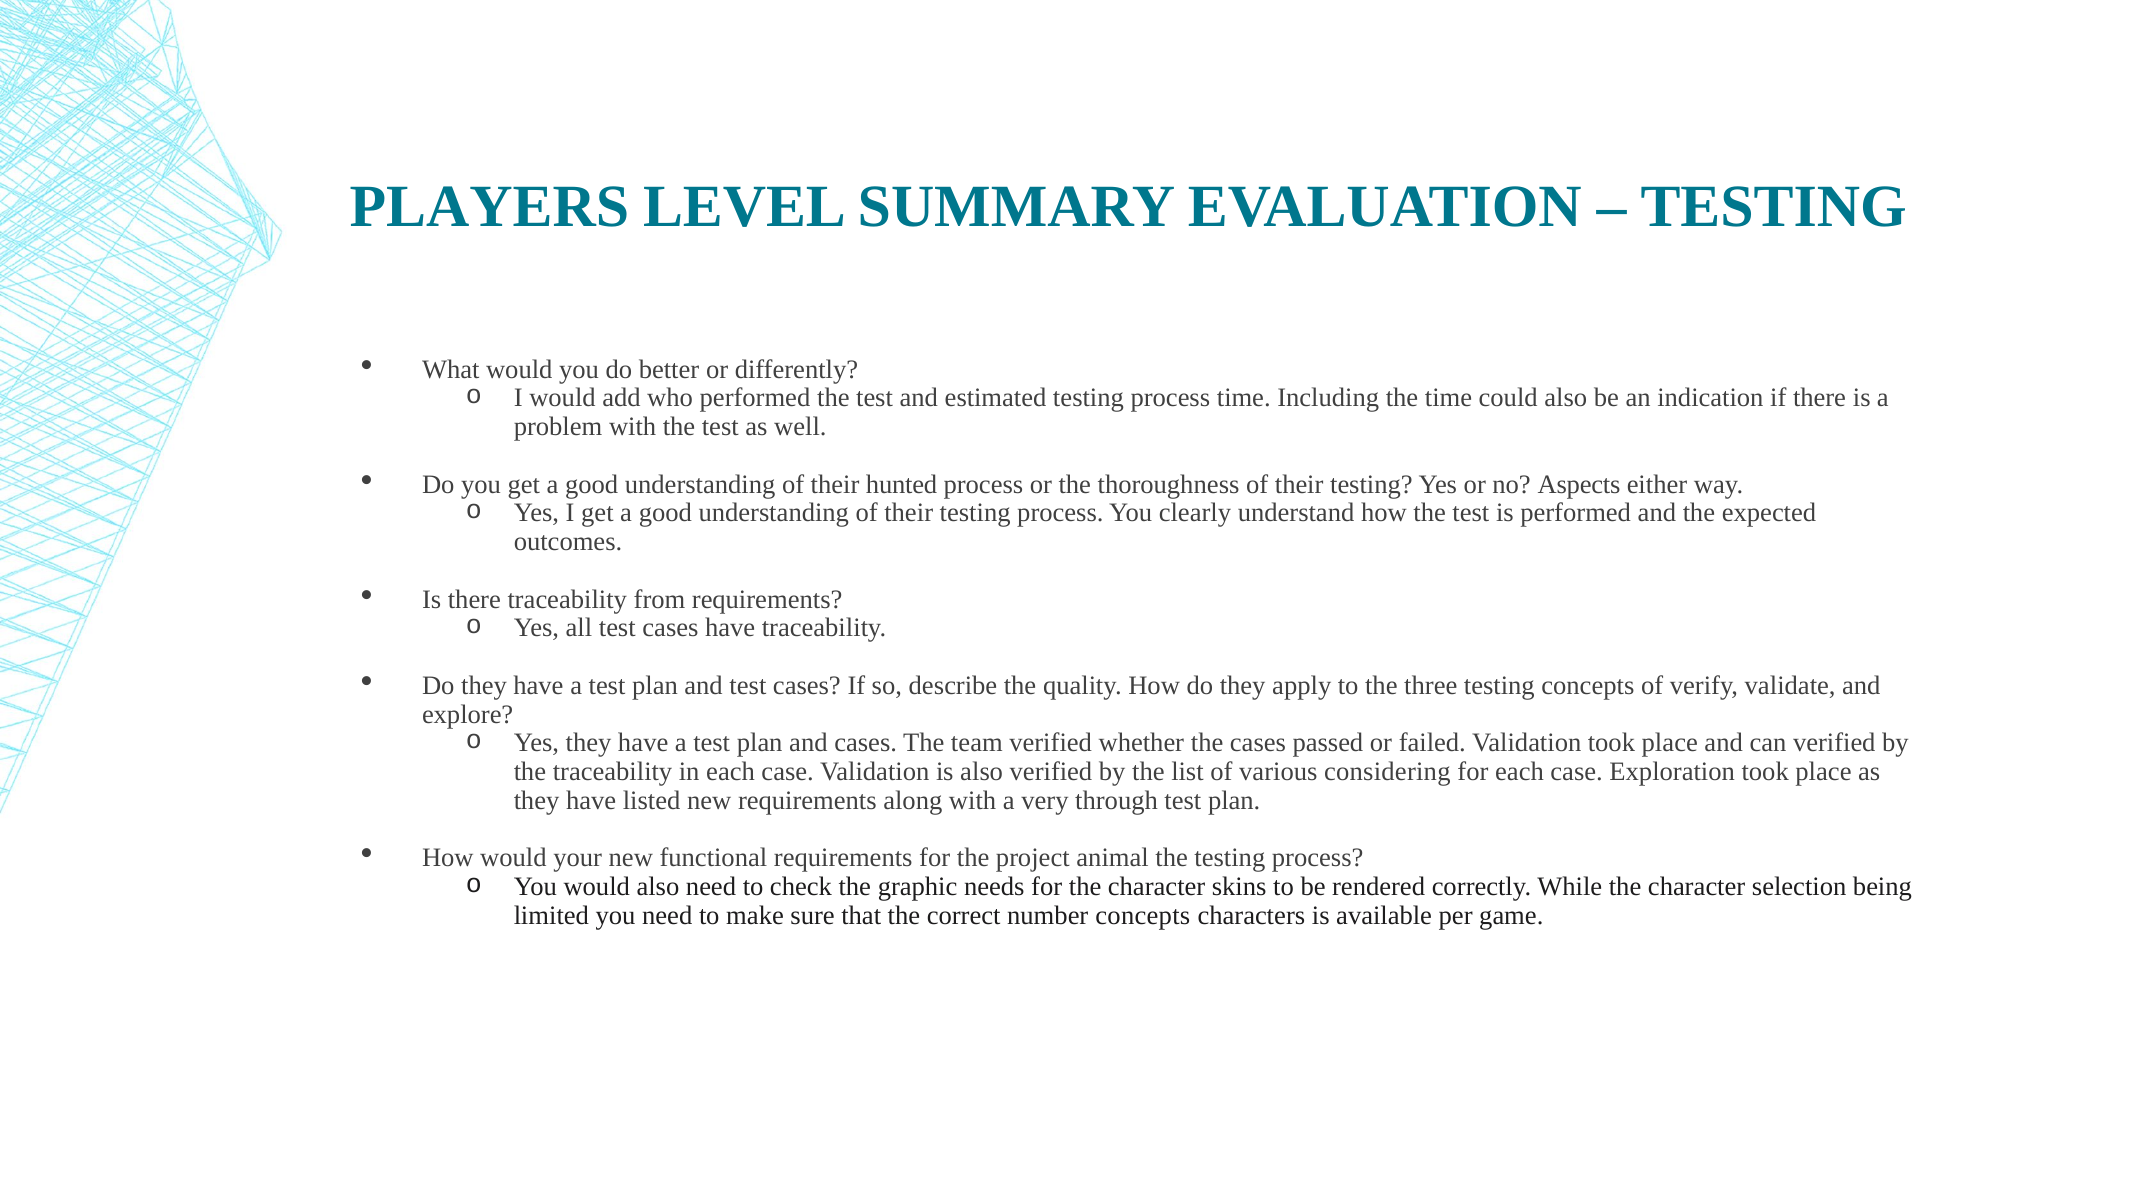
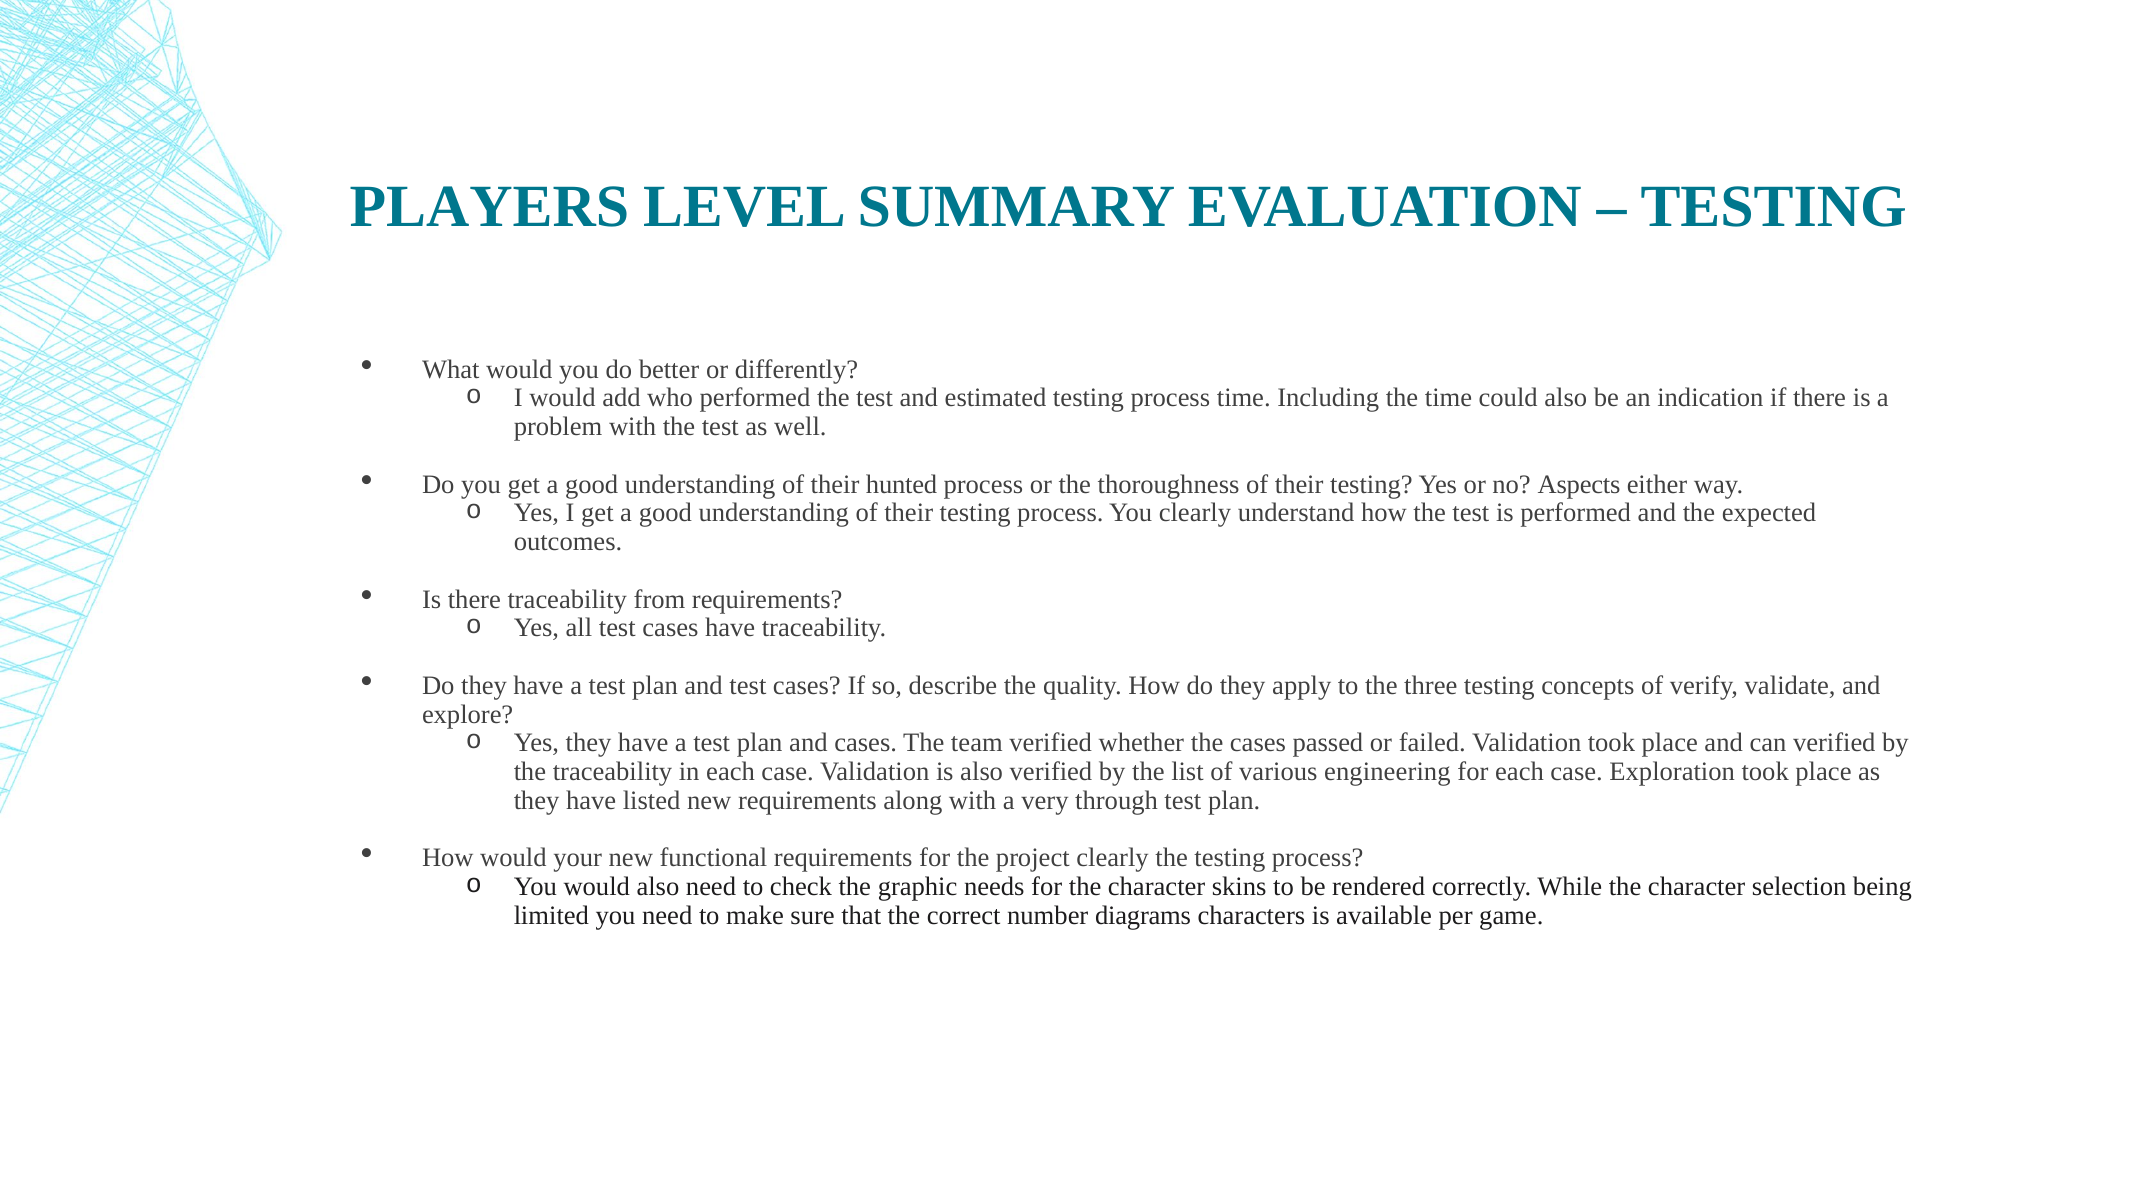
considering: considering -> engineering (1387, 772)
project animal: animal -> clearly (1113, 858)
number concepts: concepts -> diagrams (1143, 916)
